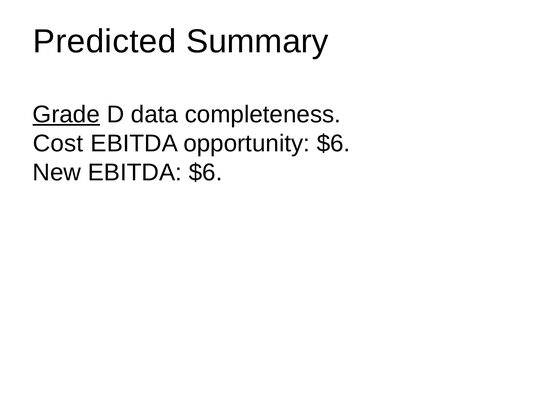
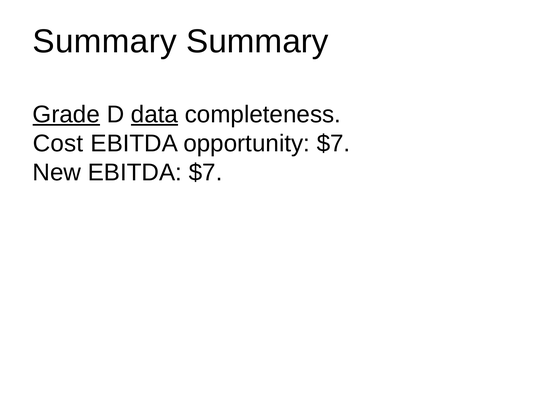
Predicted: Predicted -> Summary (105, 41)
data underline: none -> present (154, 114)
opportunity $6: $6 -> $7 (334, 143)
EBITDA $6: $6 -> $7 (206, 172)
